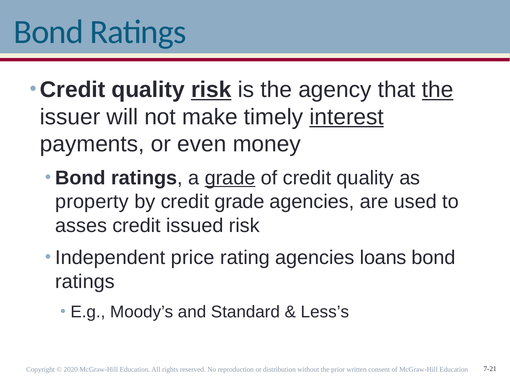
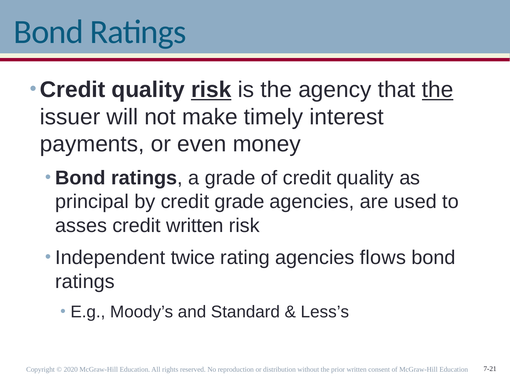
interest underline: present -> none (347, 117)
grade underline: present -> none (230, 178)
property: property -> principal (92, 202)
credit issued: issued -> written (195, 226)
price: price -> twice (193, 258)
loans: loans -> flows (383, 258)
